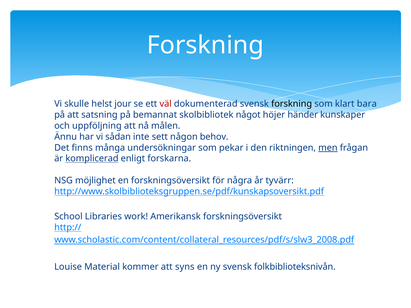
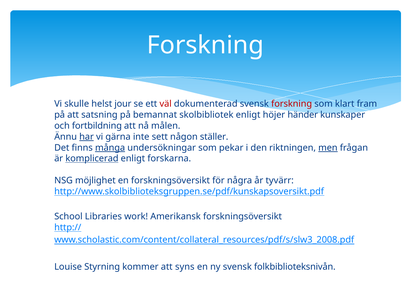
forskning colour: black -> red (292, 104)
bara: bara -> fram (367, 104)
skolbibliotek något: något -> enligt (248, 115)
uppföljning: uppföljning -> fortbildning (97, 126)
har underline: none -> present (87, 137)
sådan: sådan -> gärna (118, 137)
behov: behov -> ställer (214, 137)
många underline: none -> present (110, 148)
Material: Material -> Styrning (102, 267)
